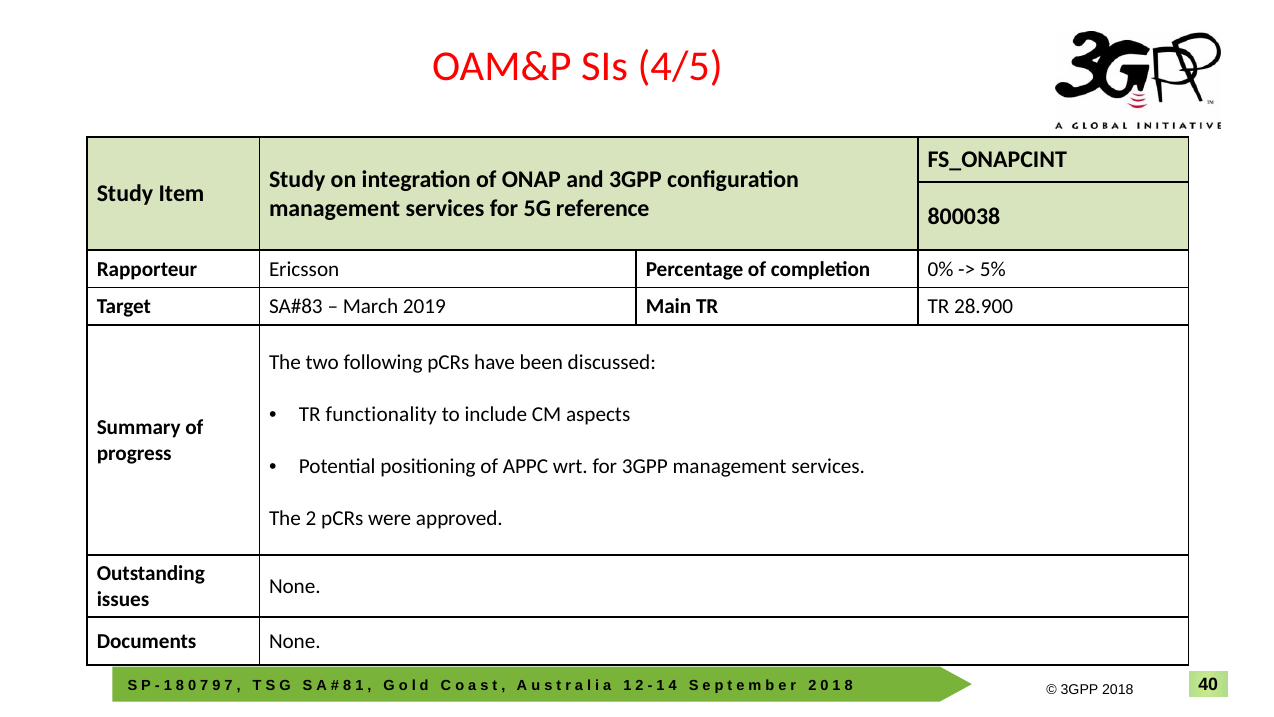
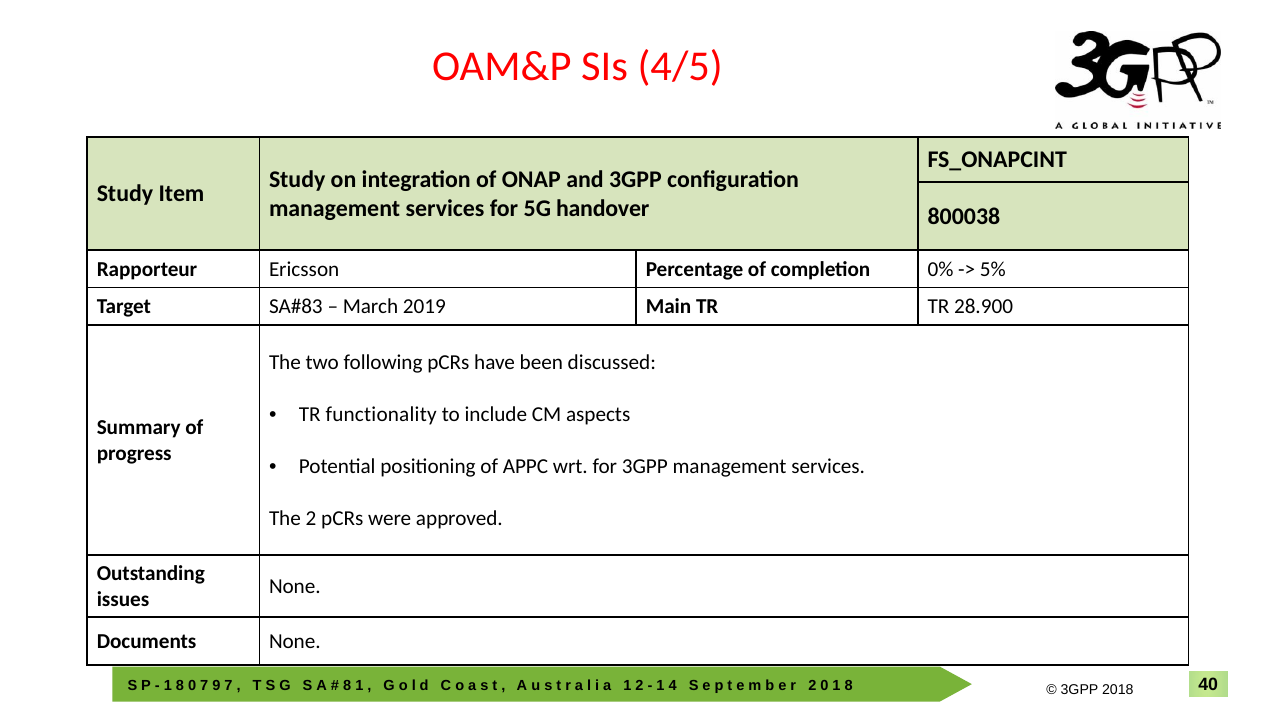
reference: reference -> handover (603, 208)
